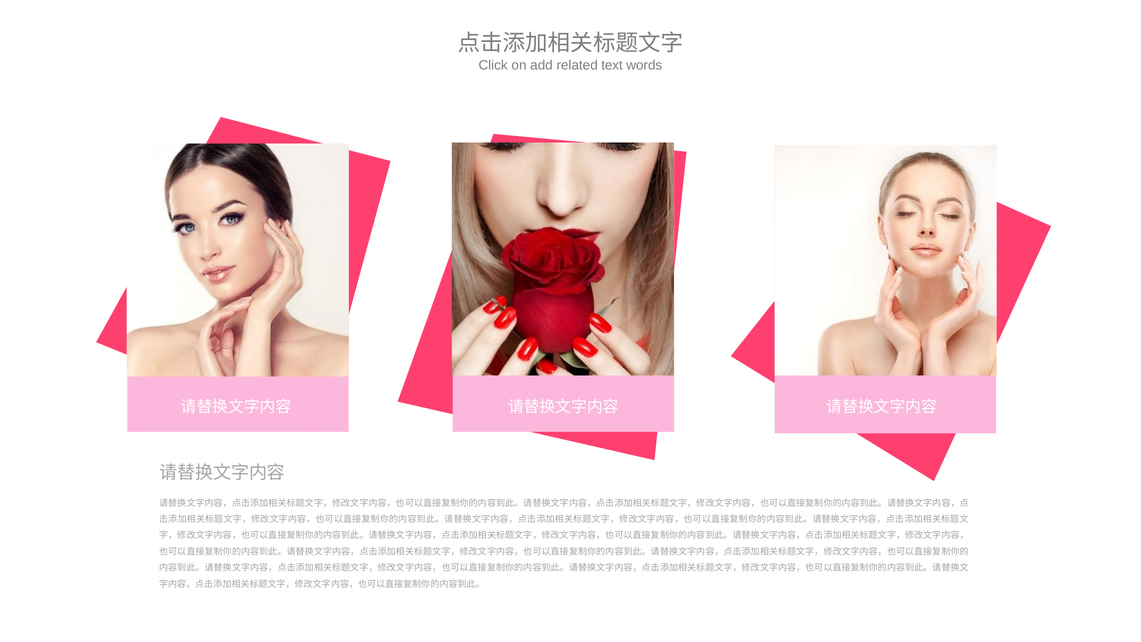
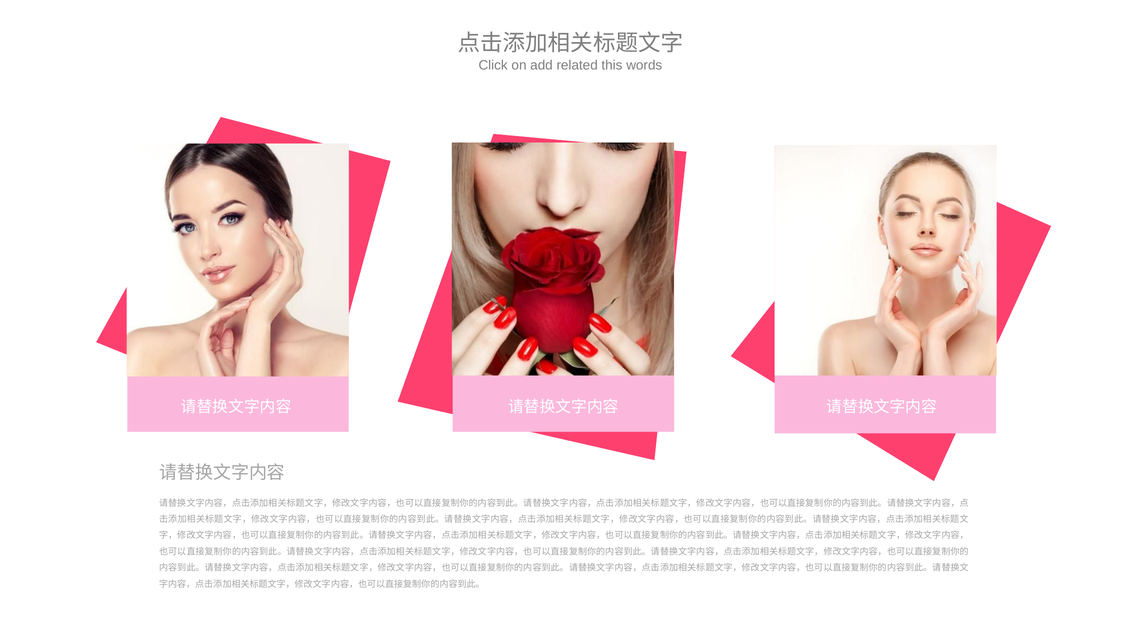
text: text -> this (612, 65)
